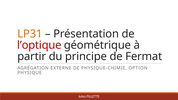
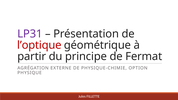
LP31 colour: orange -> purple (30, 34)
